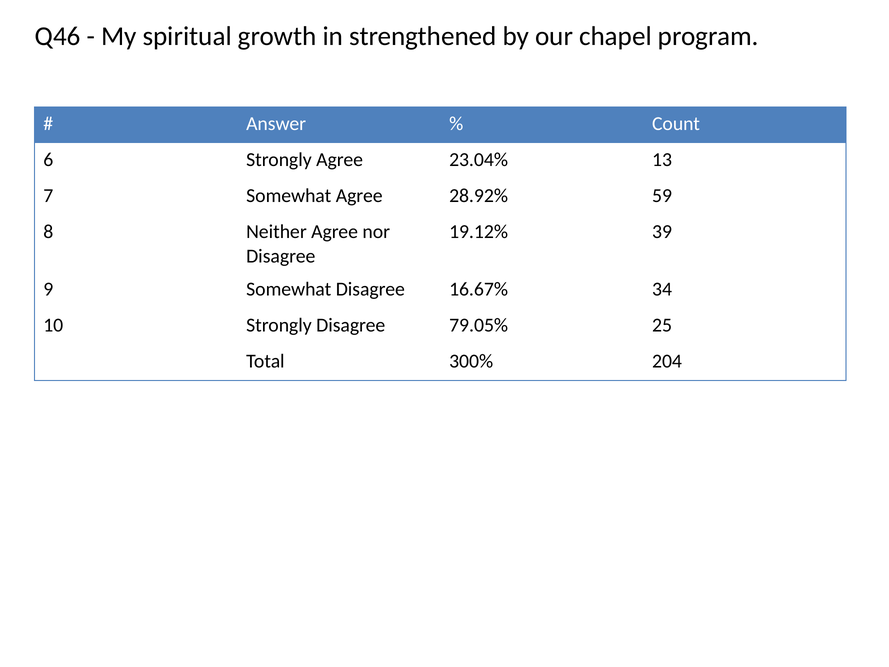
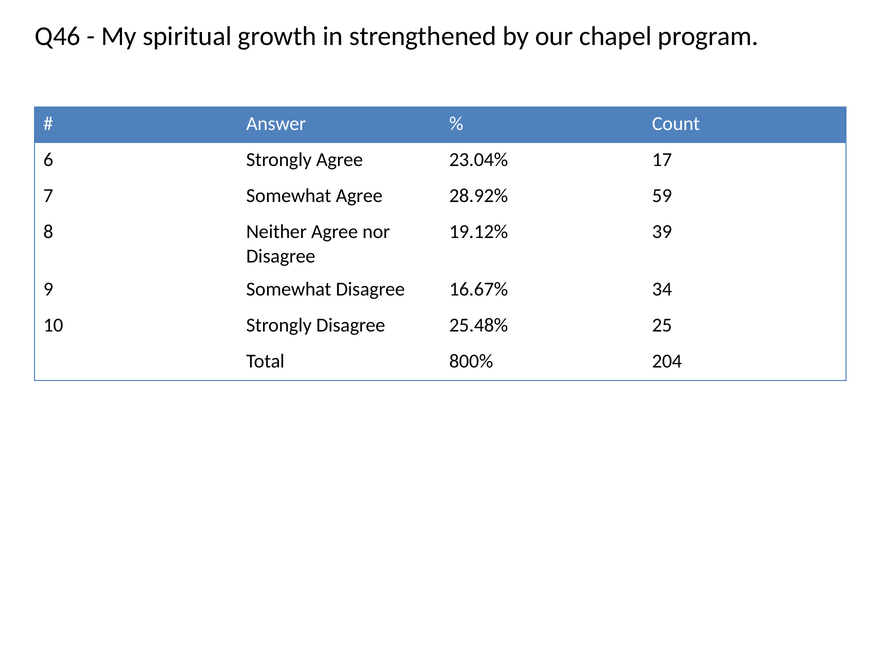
13: 13 -> 17 (662, 160)
79.05%: 79.05% -> 25.48% (479, 325)
300%: 300% -> 800% (471, 361)
